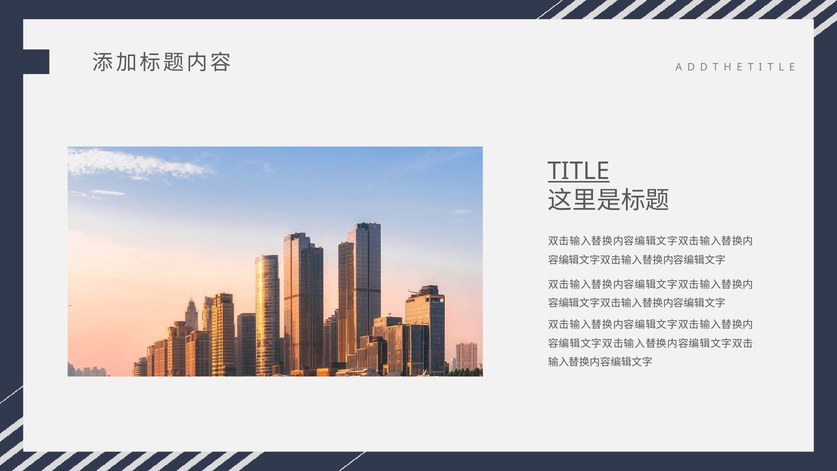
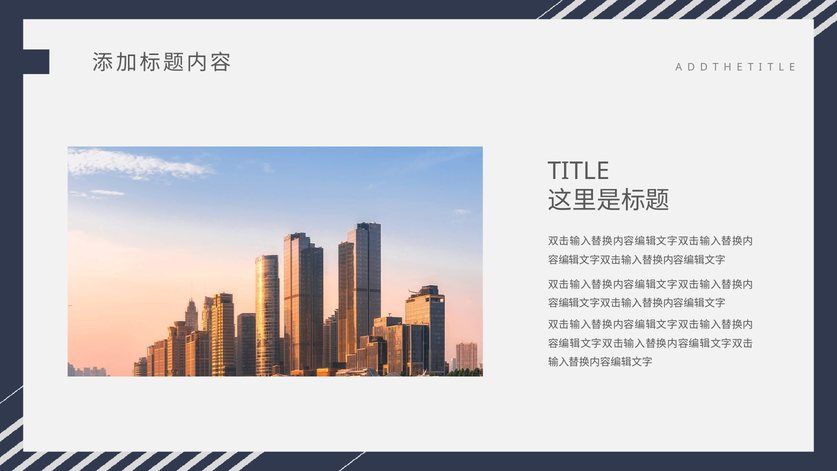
TITLE underline: present -> none (579, 171)
